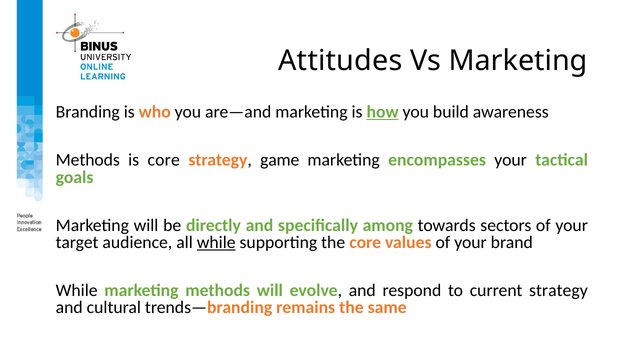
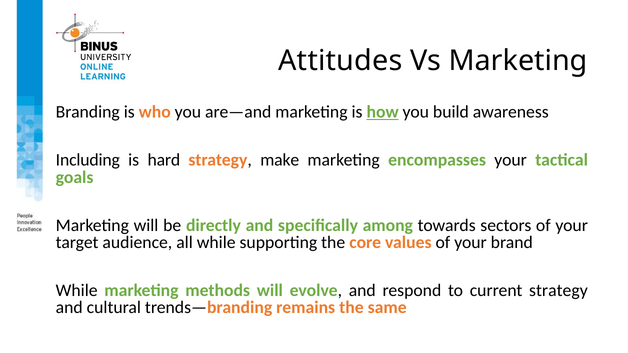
Methods: Methods -> Including (88, 160)
is core: core -> hard (164, 160)
game: game -> make (280, 160)
while underline: present -> none (216, 243)
